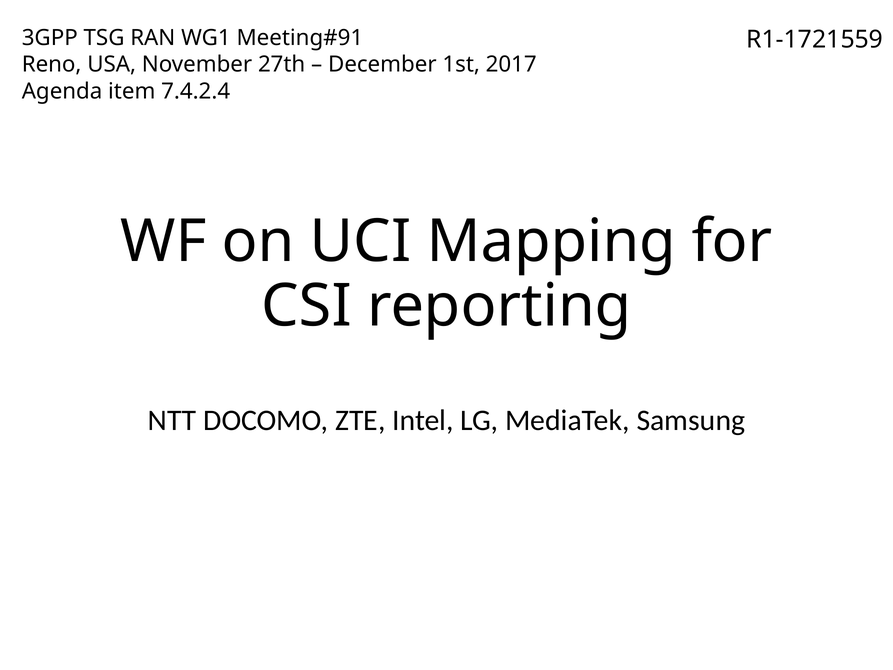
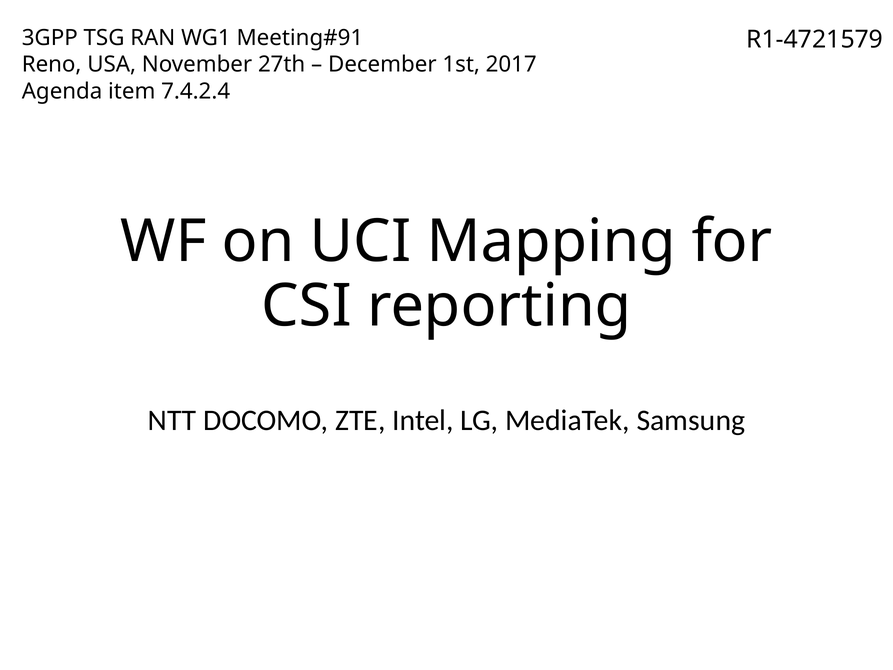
R1-1721559: R1-1721559 -> R1-4721579 (815, 39)
